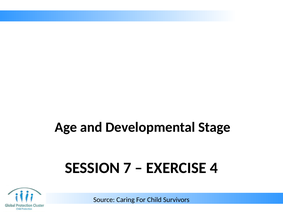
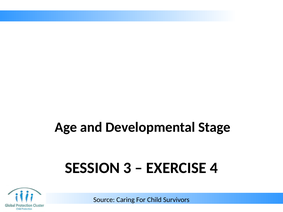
7: 7 -> 3 (127, 168)
